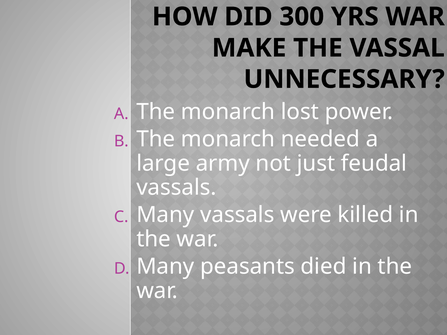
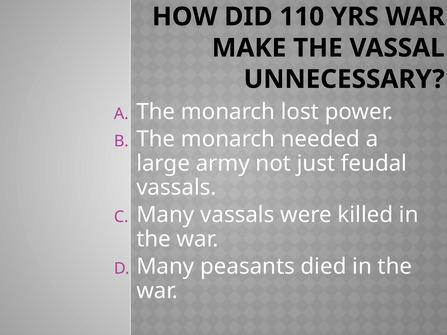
300: 300 -> 110 (302, 17)
